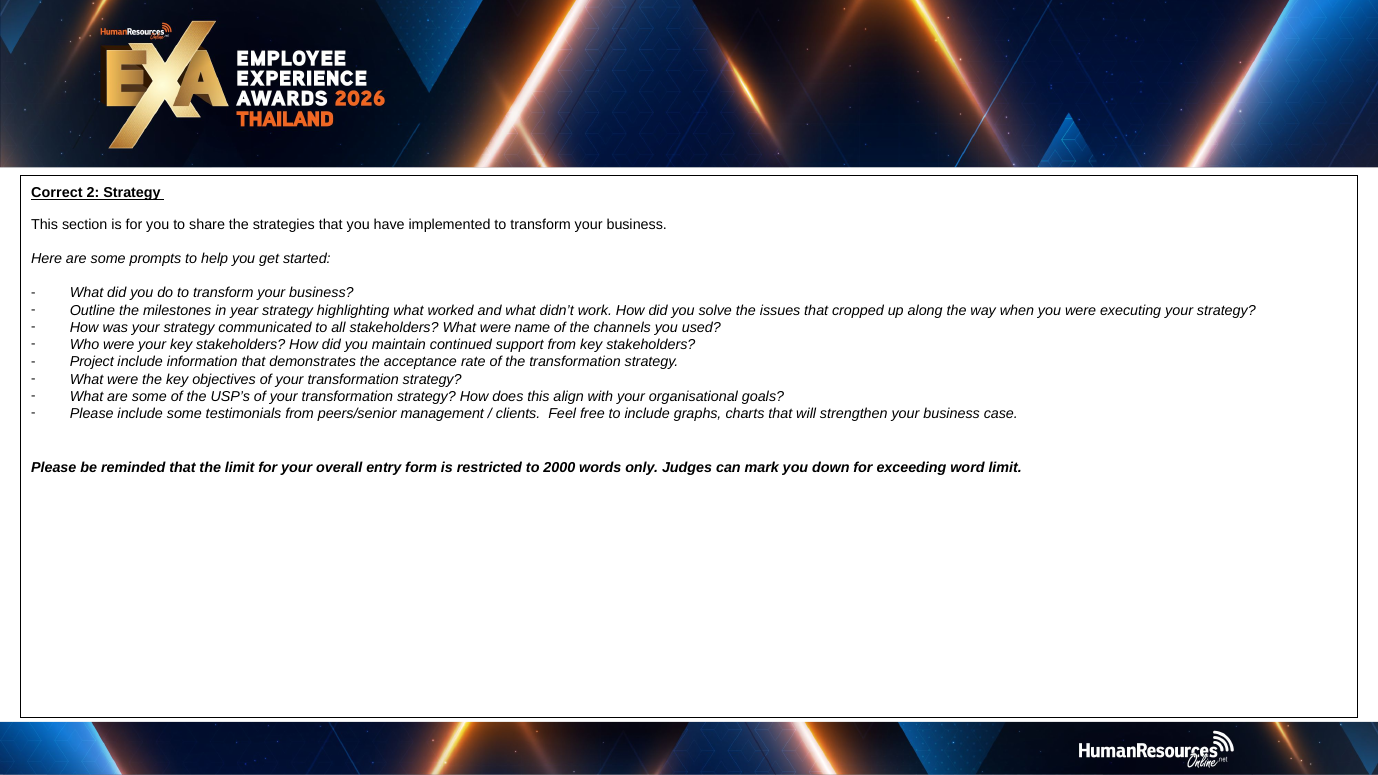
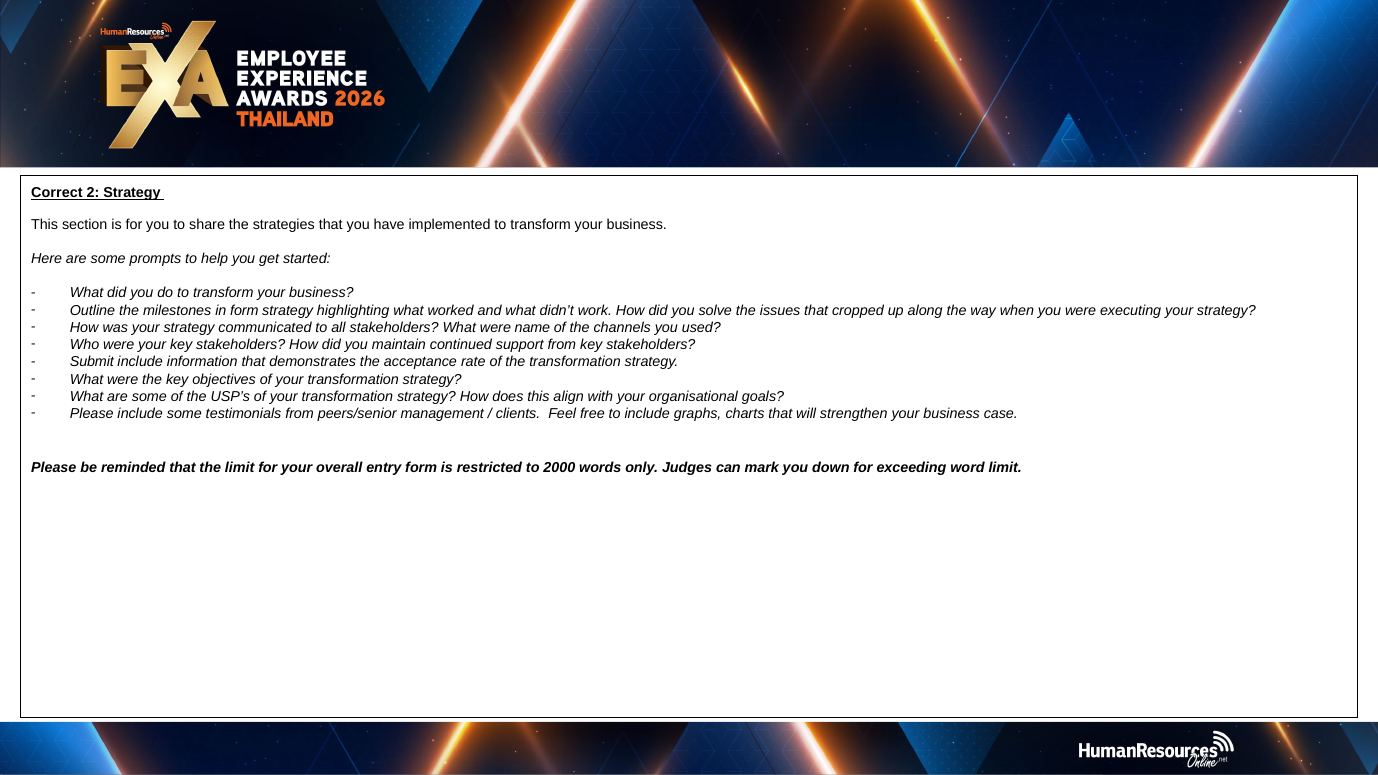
in year: year -> form (244, 311)
Project: Project -> Submit (92, 362)
